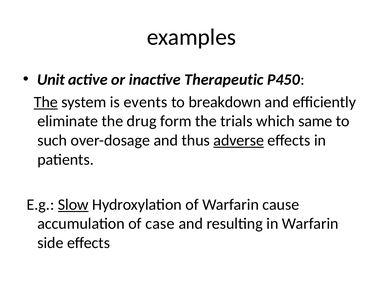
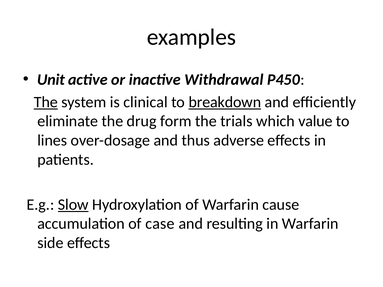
Therapeutic: Therapeutic -> Withdrawal (224, 80)
events: events -> clinical (146, 102)
breakdown underline: none -> present (225, 102)
same: same -> value (315, 121)
such: such -> lines (52, 140)
adverse underline: present -> none (239, 140)
